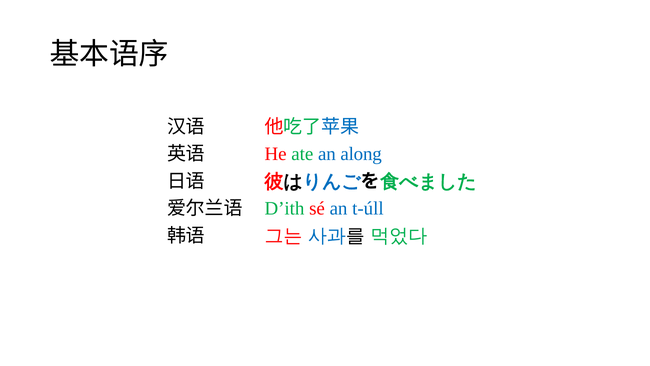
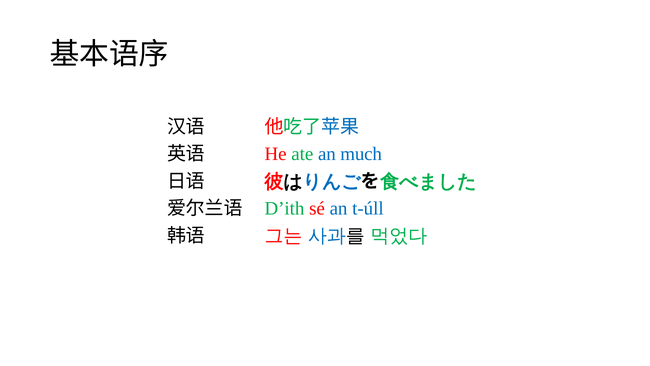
along: along -> much (361, 154)
